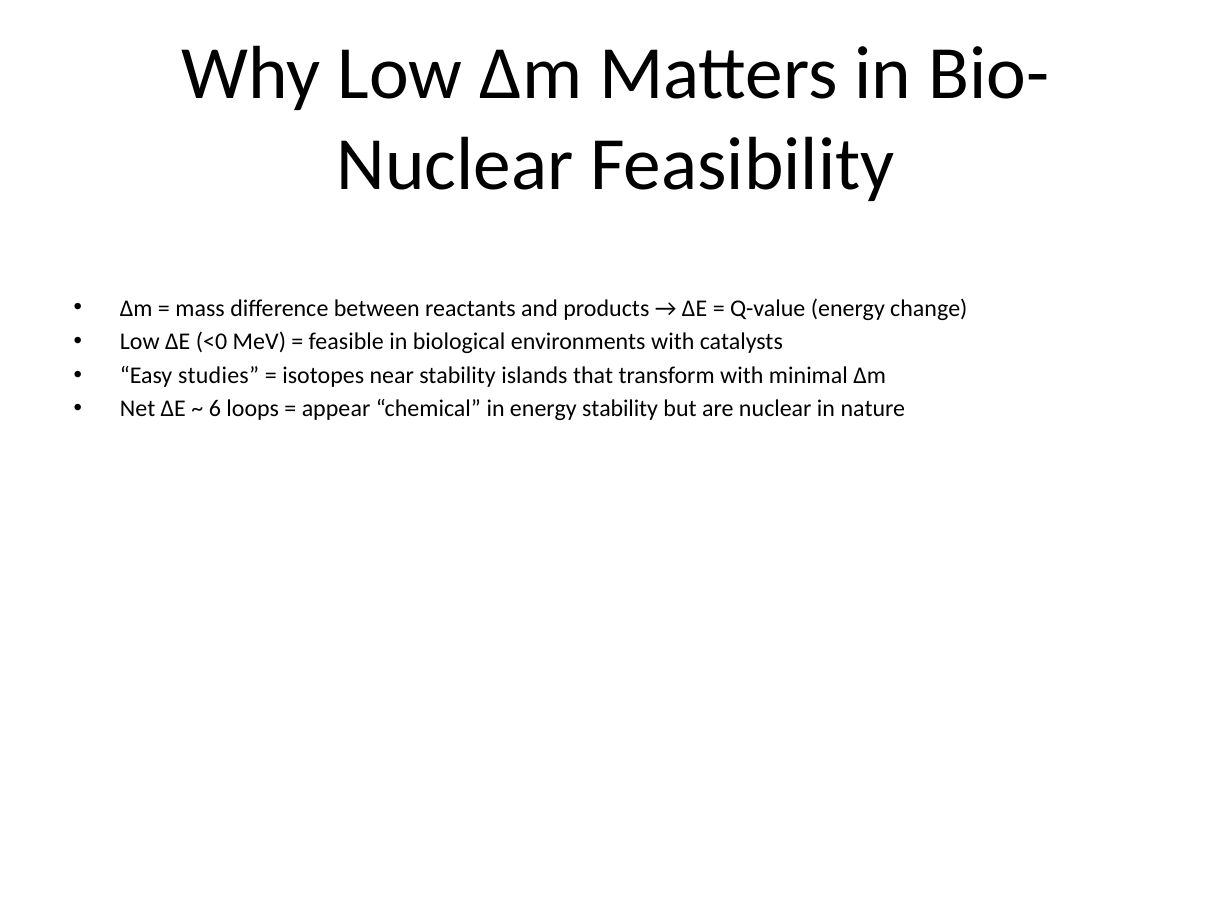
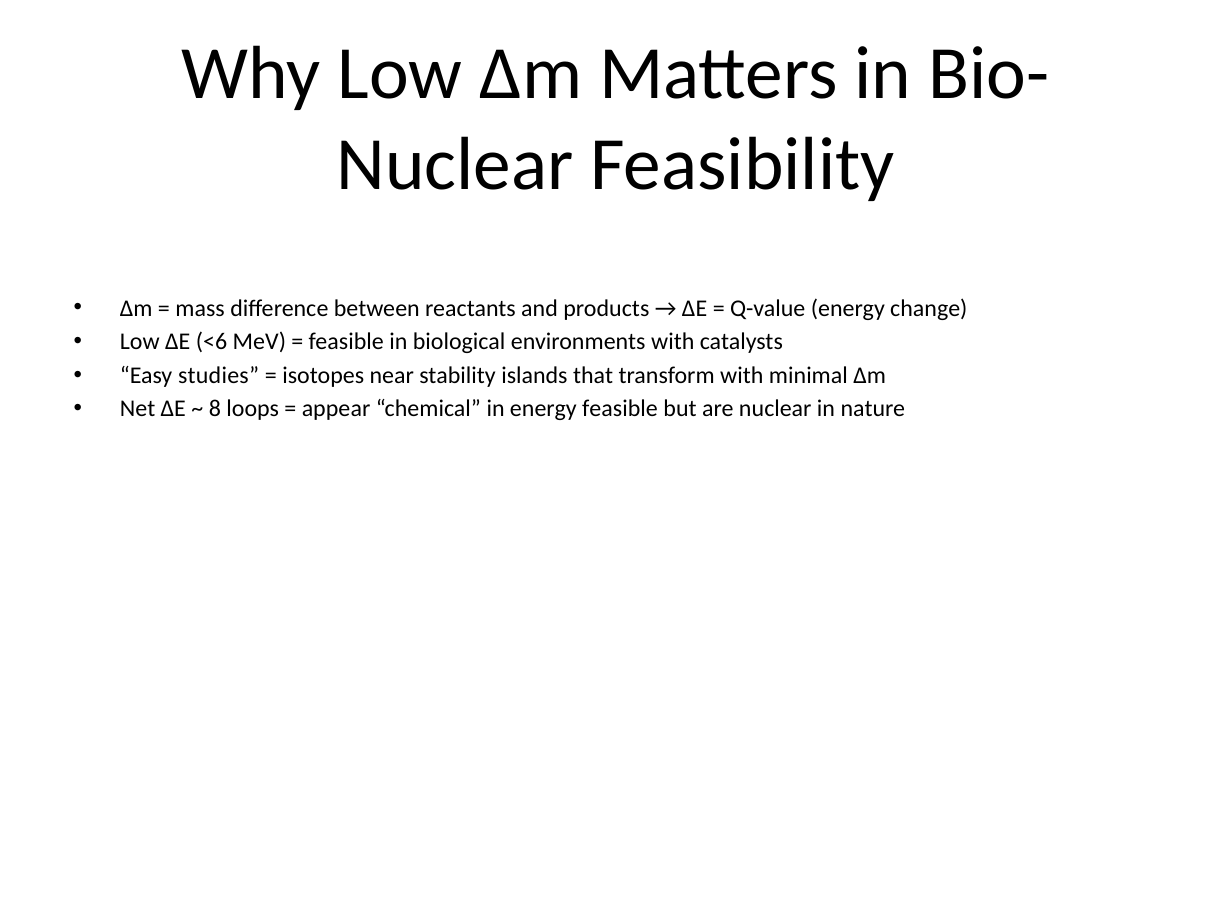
<0: <0 -> <6 (211, 342)
6: 6 -> 8 (215, 409)
energy stability: stability -> feasible (620, 409)
